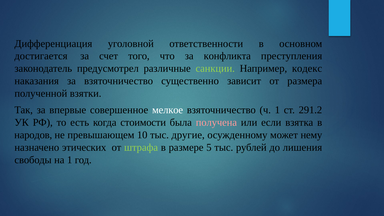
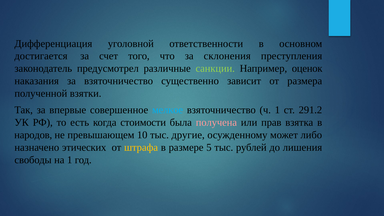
конфликта: конфликта -> склонения (227, 56)
кодекс: кодекс -> оценок (307, 69)
мелкое colour: white -> light blue (168, 110)
если: если -> прав (271, 122)
нему: нему -> либо (311, 135)
штрафа colour: light green -> yellow (141, 147)
